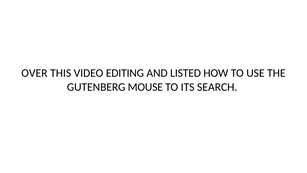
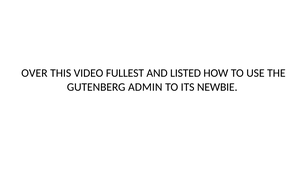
EDITING: EDITING -> FULLEST (125, 73)
MOUSE: MOUSE -> ADMIN (145, 87)
SEARCH: SEARCH -> NEWBIE (217, 87)
